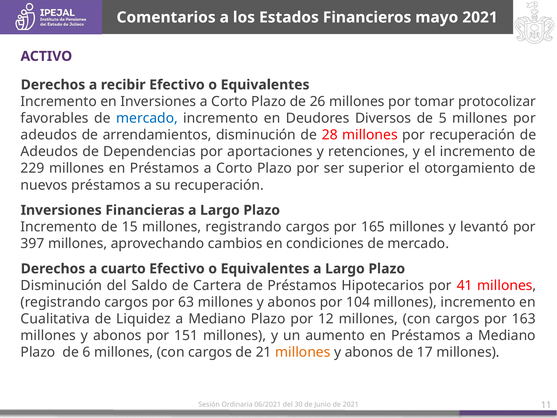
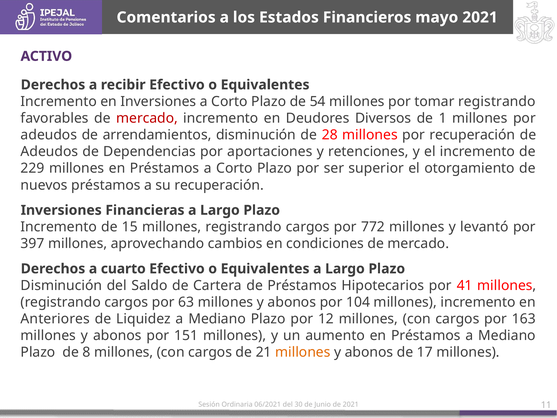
26: 26 -> 54 (318, 101)
tomar protocolizar: protocolizar -> registrando (497, 101)
mercado colour: blue -> red (147, 118)
5: 5 -> 1 (443, 118)
165: 165 -> 772 (373, 227)
Cualitativa: Cualitativa -> Anteriores (55, 319)
6: 6 -> 8 (87, 352)
